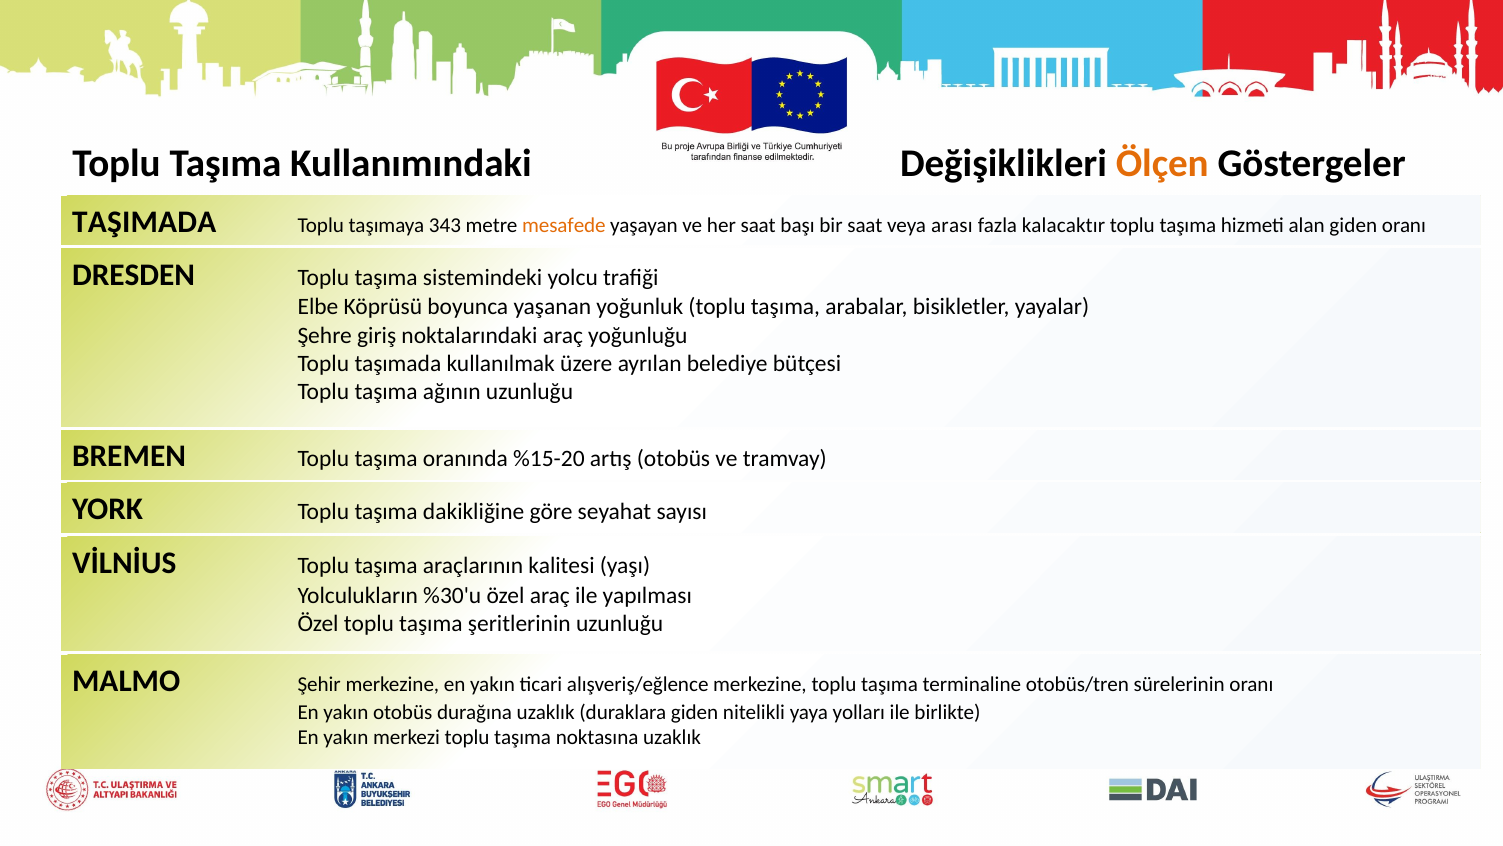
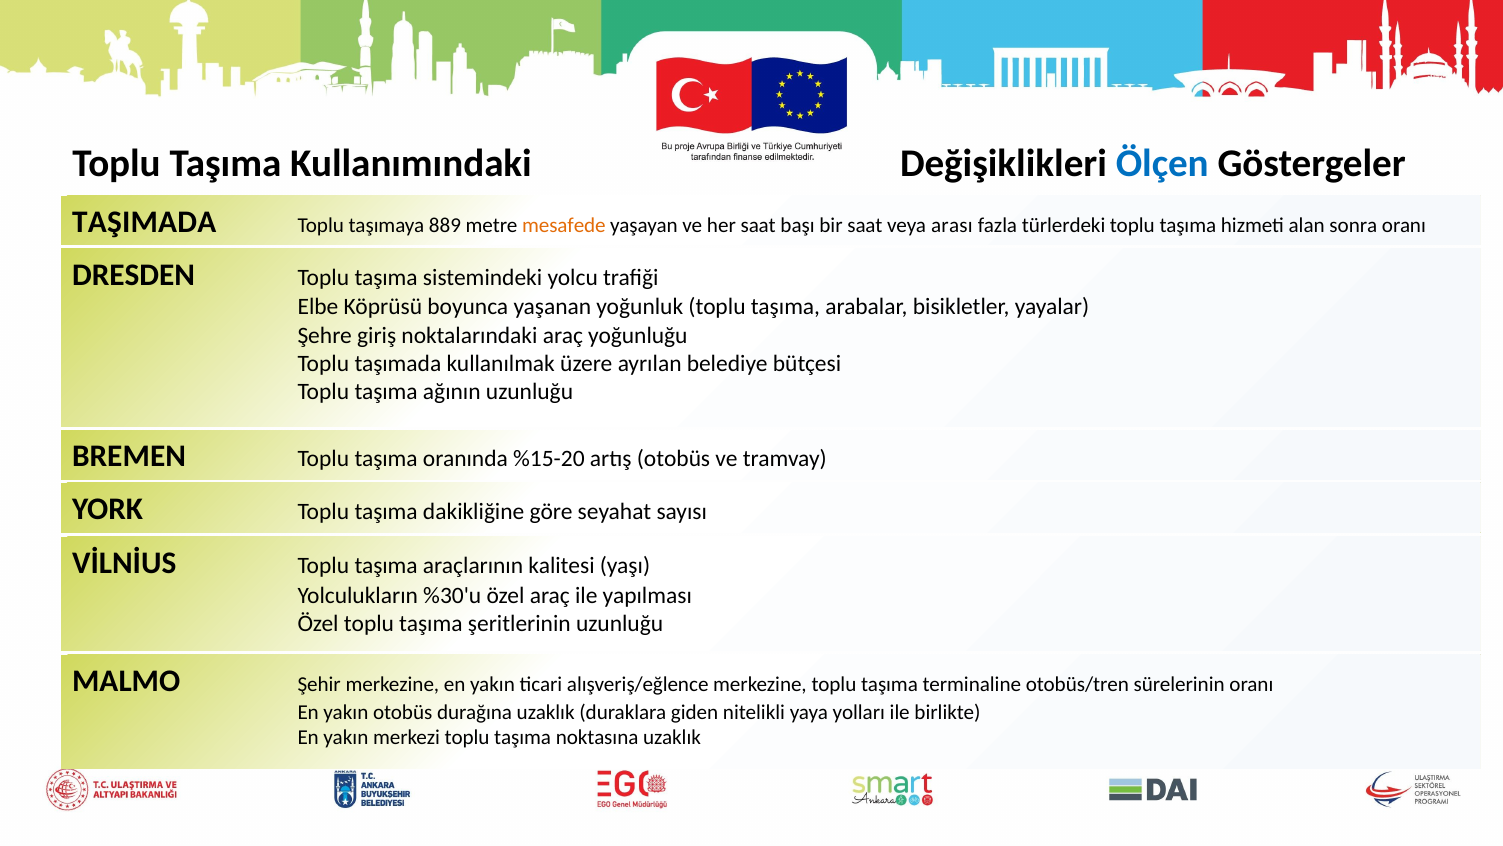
Ölçen colour: orange -> blue (1162, 163)
343: 343 -> 889 (445, 225)
kalacaktır: kalacaktır -> türlerdeki (1064, 225)
alan giden: giden -> sonra (1353, 225)
